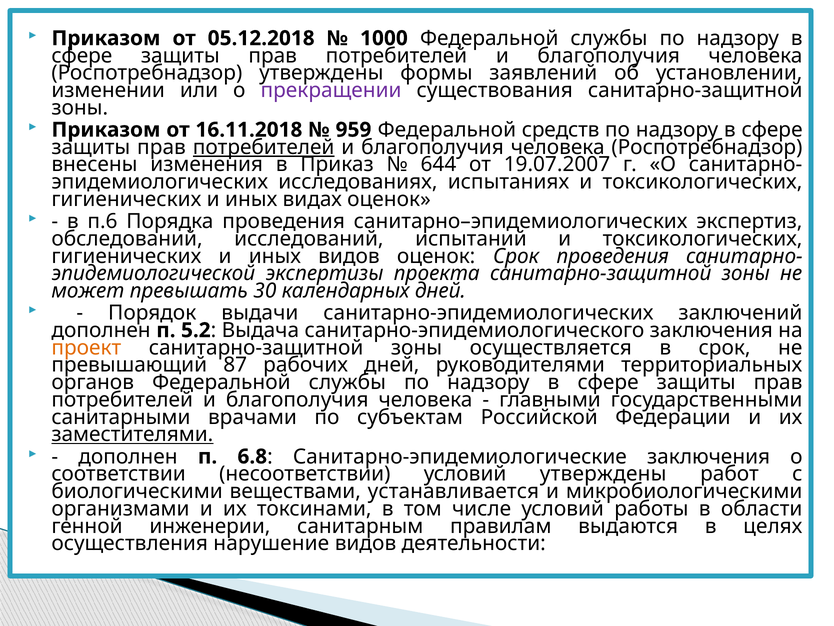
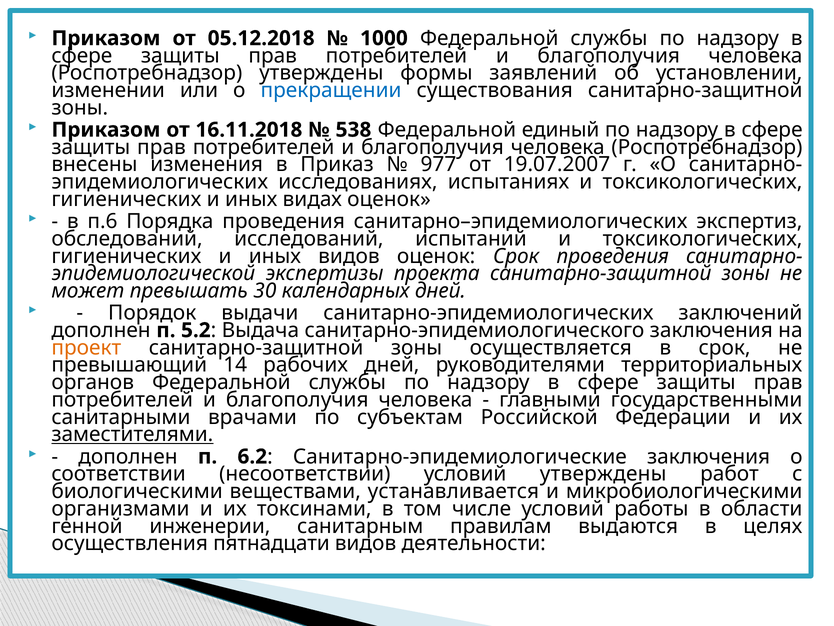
прекращении colour: purple -> blue (331, 90)
959: 959 -> 538 (353, 130)
средств: средств -> единый (561, 130)
потребителей underline: present -> none (264, 147)
644: 644 -> 977 (438, 164)
87: 87 -> 14 (235, 365)
6.8: 6.8 -> 6.2 (252, 456)
нарушение: нарушение -> пятнадцати (271, 543)
